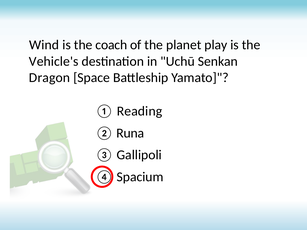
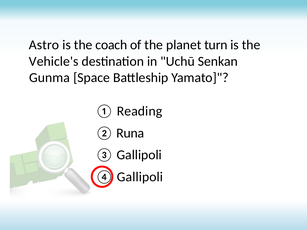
Wind: Wind -> Astro (44, 45)
play: play -> turn (216, 45)
Dragon: Dragon -> Gunma (50, 78)
Spacium: Spacium -> Gallipoli (140, 177)
